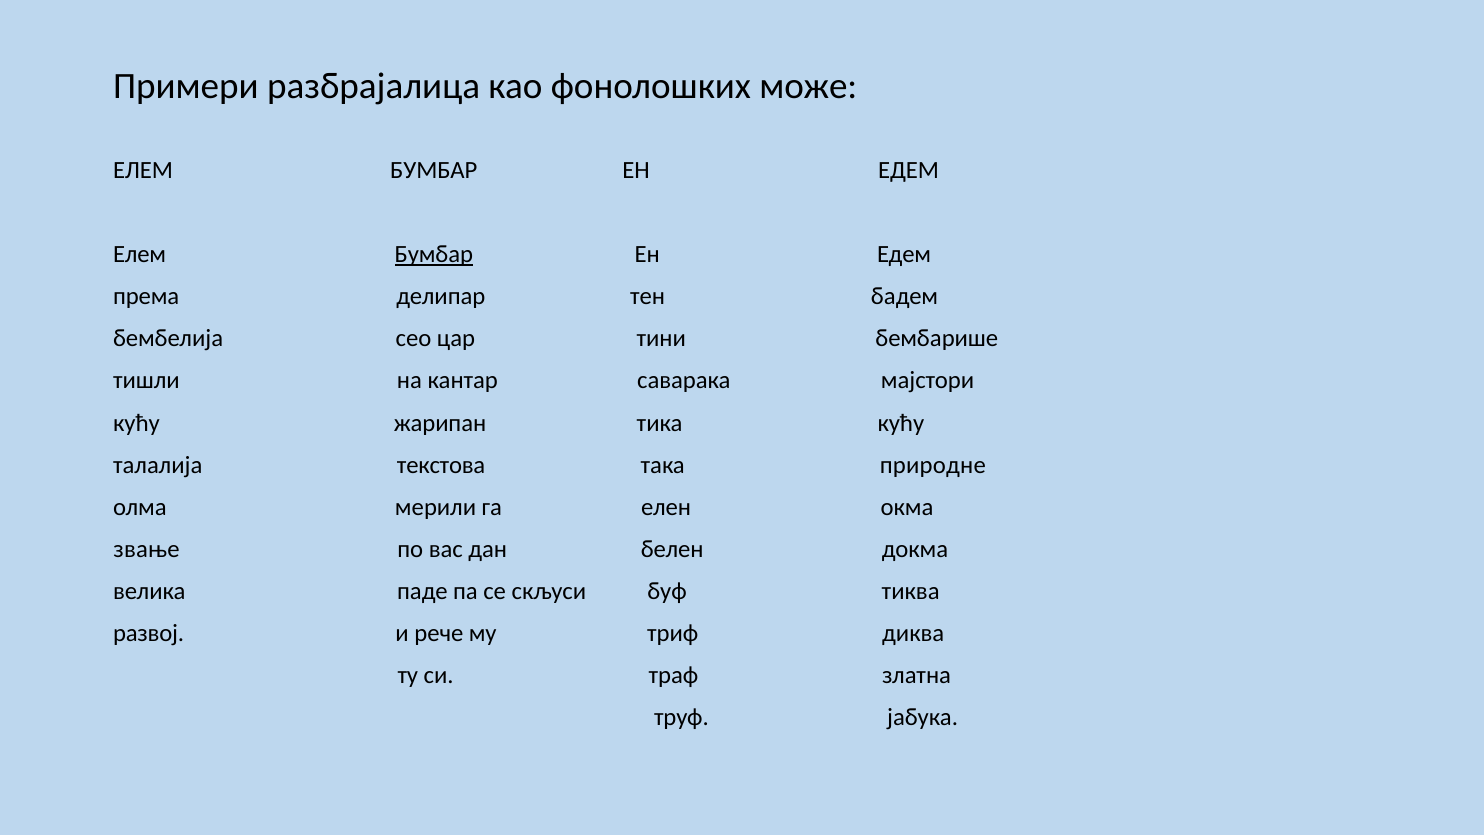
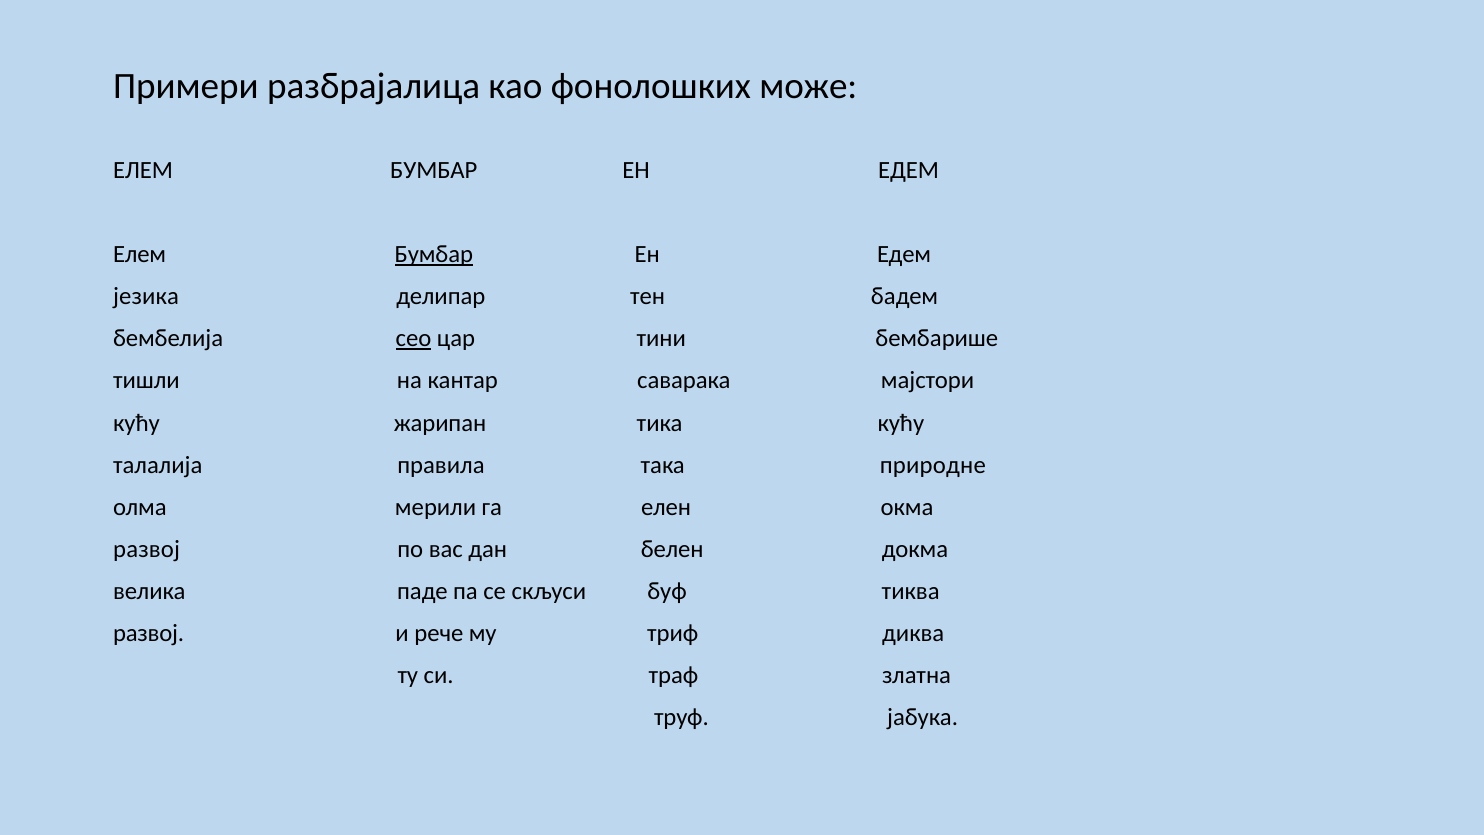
према: према -> језика (146, 296)
сео underline: none -> present (414, 338)
текстова: текстова -> правила (441, 465)
звање: звање -> развој (147, 549)
